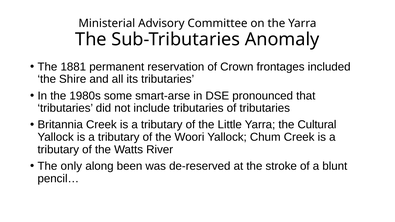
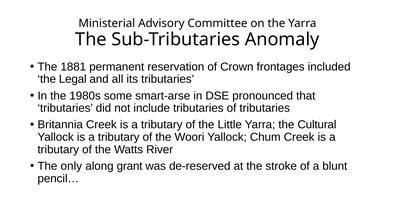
Shire: Shire -> Legal (73, 79)
been: been -> grant (130, 166)
